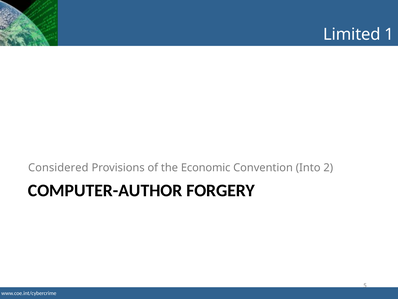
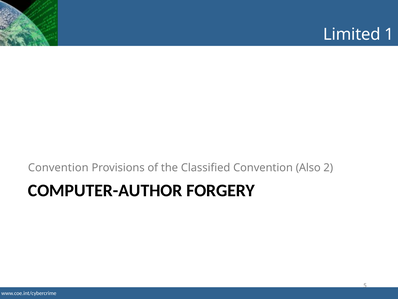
Considered: Considered -> Convention (58, 167)
Economic: Economic -> Classified (206, 167)
Into: Into -> Also (308, 167)
